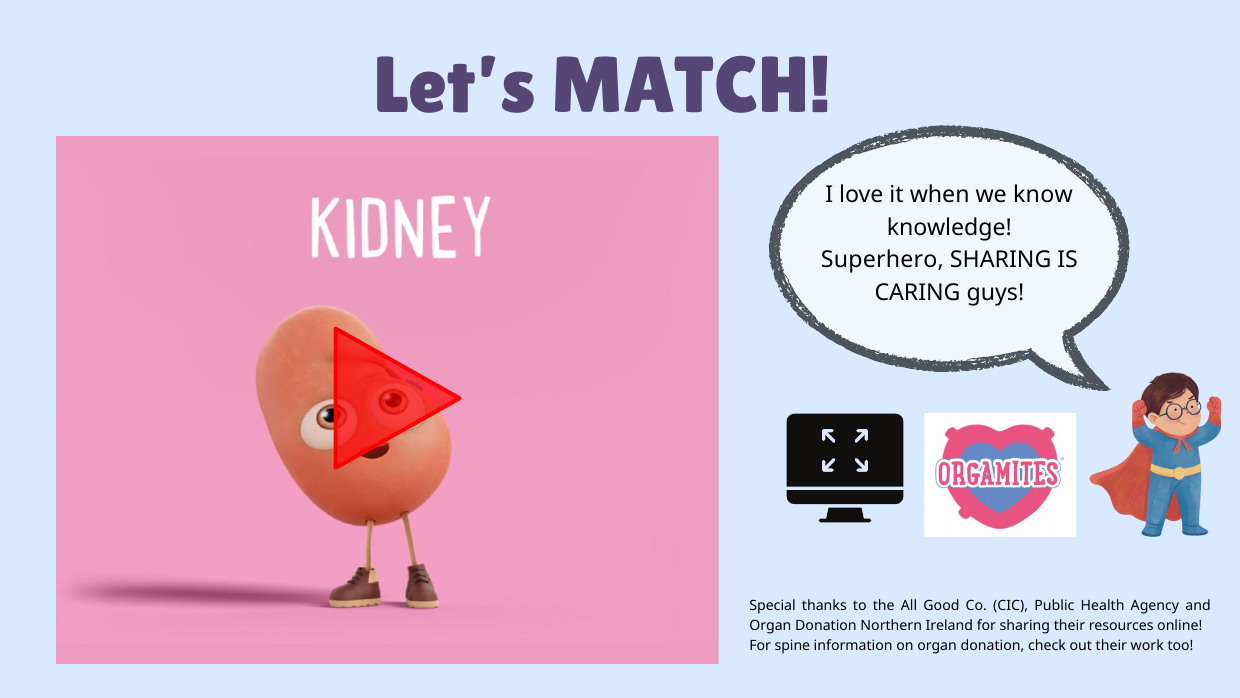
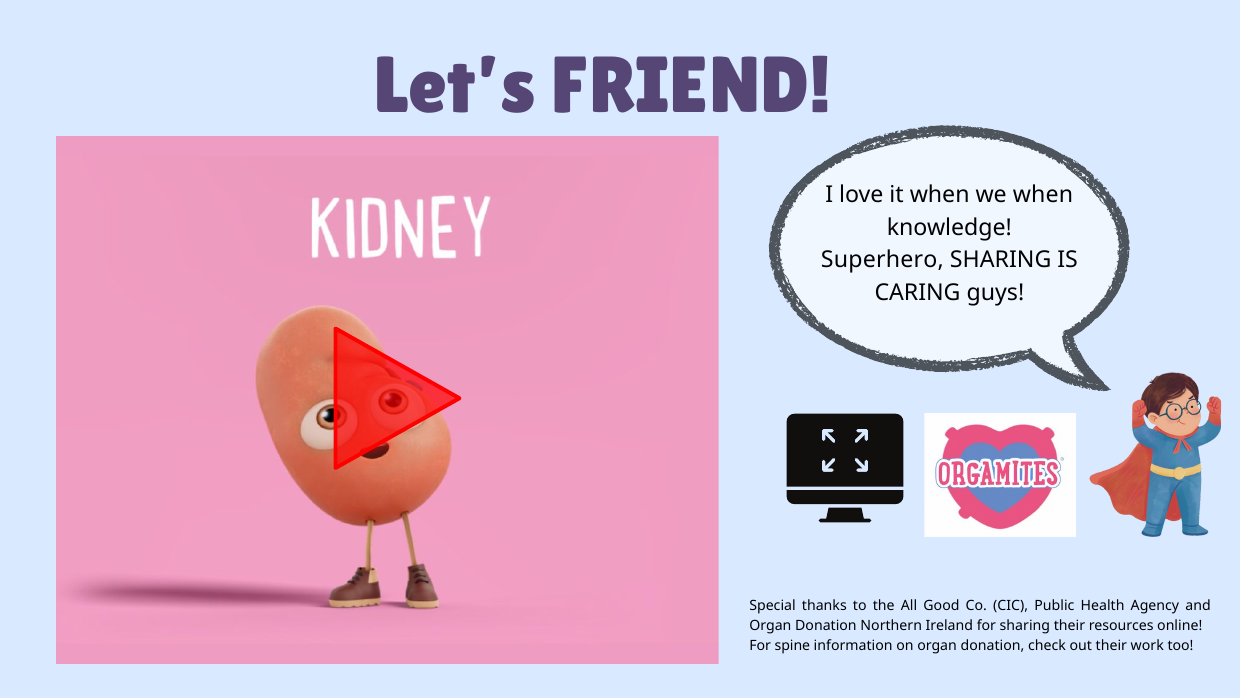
MATCH: MATCH -> FRIEND (692, 86)
we know: know -> when (1043, 195)
